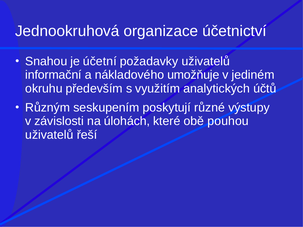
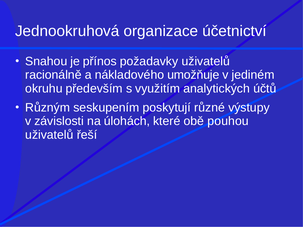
účetní: účetní -> přínos (100, 61)
informační: informační -> racionálně (53, 75)
